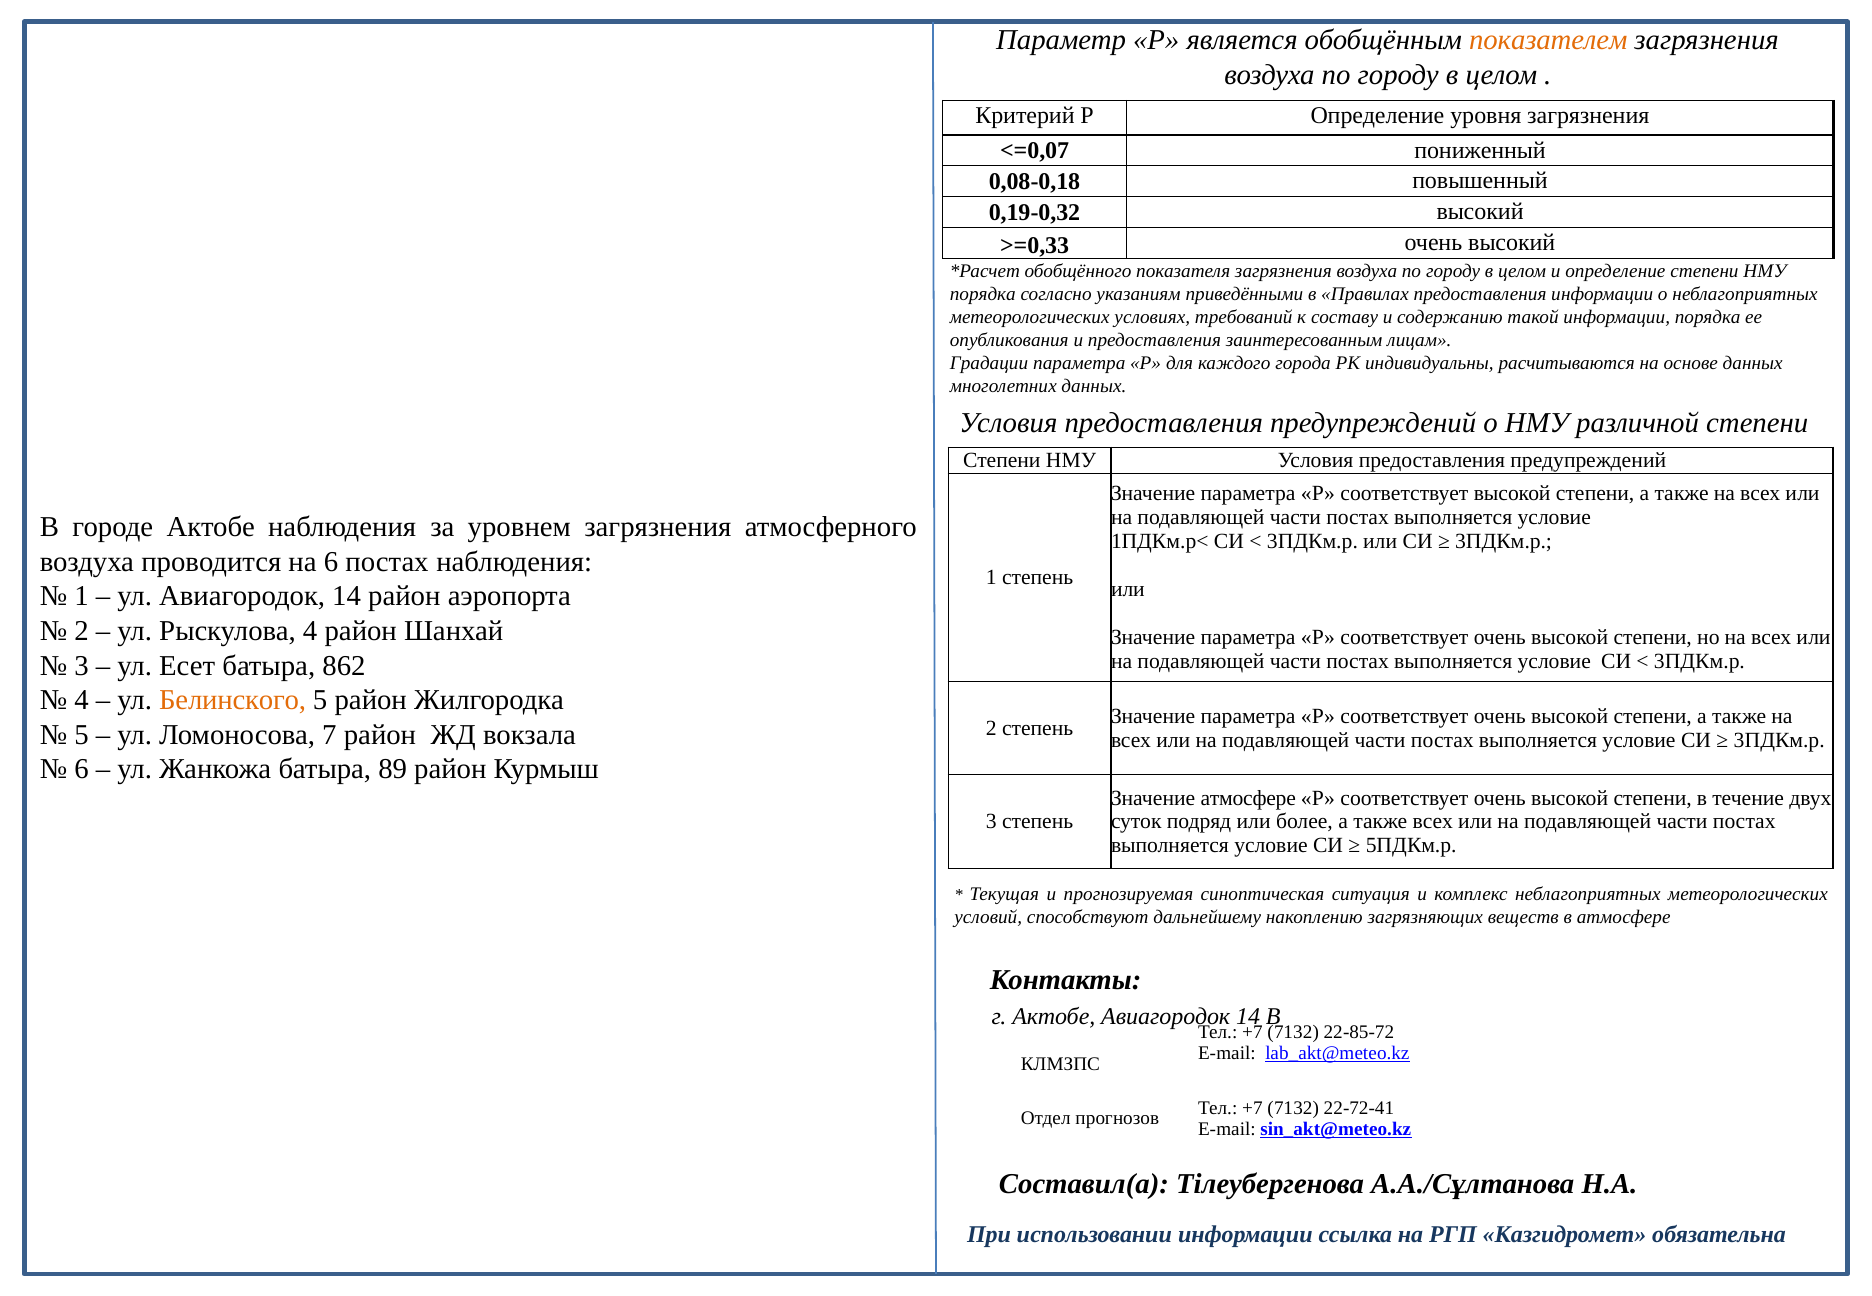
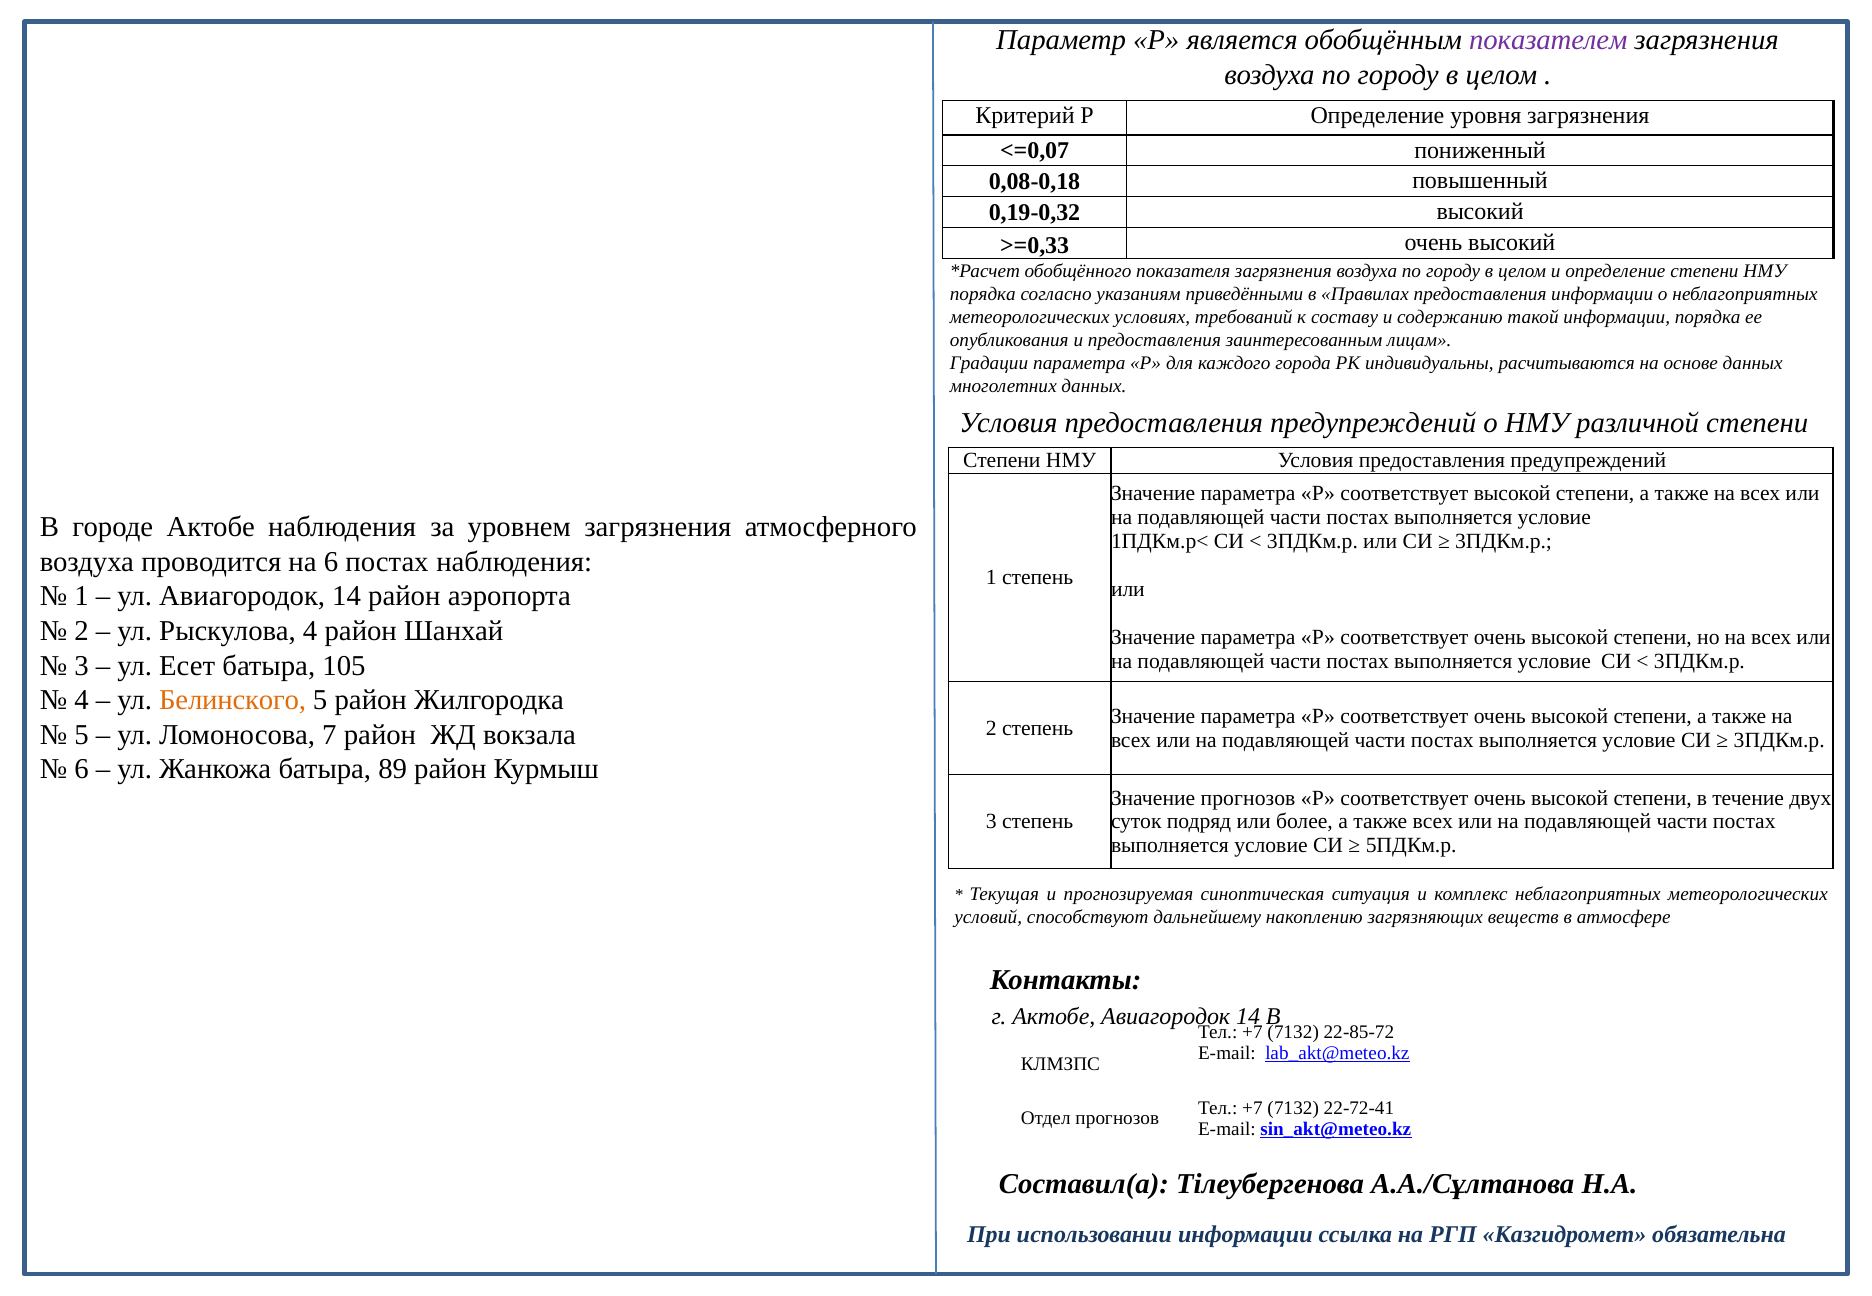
показателем colour: orange -> purple (1548, 40)
862: 862 -> 105 (344, 666)
Значение атмосфере: атмосфере -> прогнозов (1248, 798)
